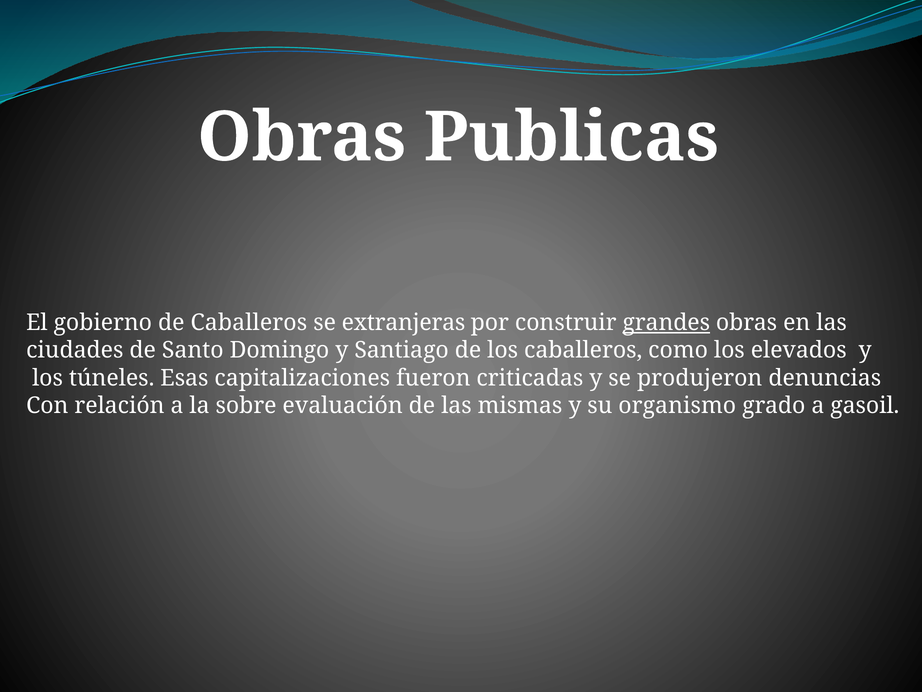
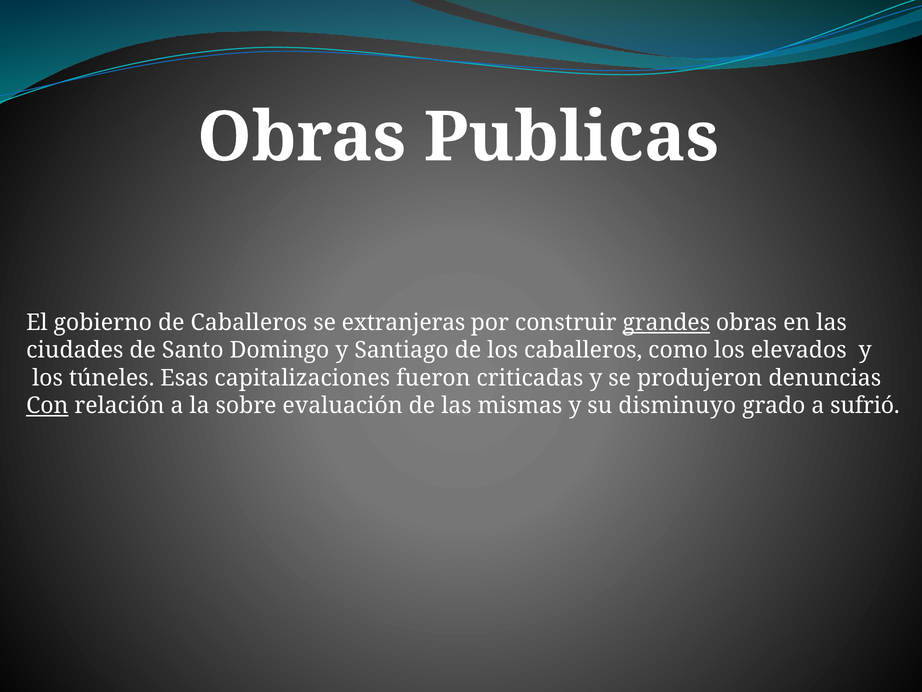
Con underline: none -> present (47, 405)
organismo: organismo -> disminuyo (677, 405)
gasoil: gasoil -> sufrió (865, 405)
